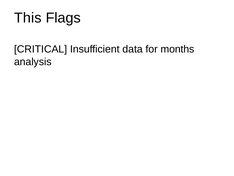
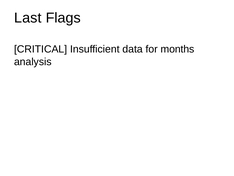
This: This -> Last (28, 18)
